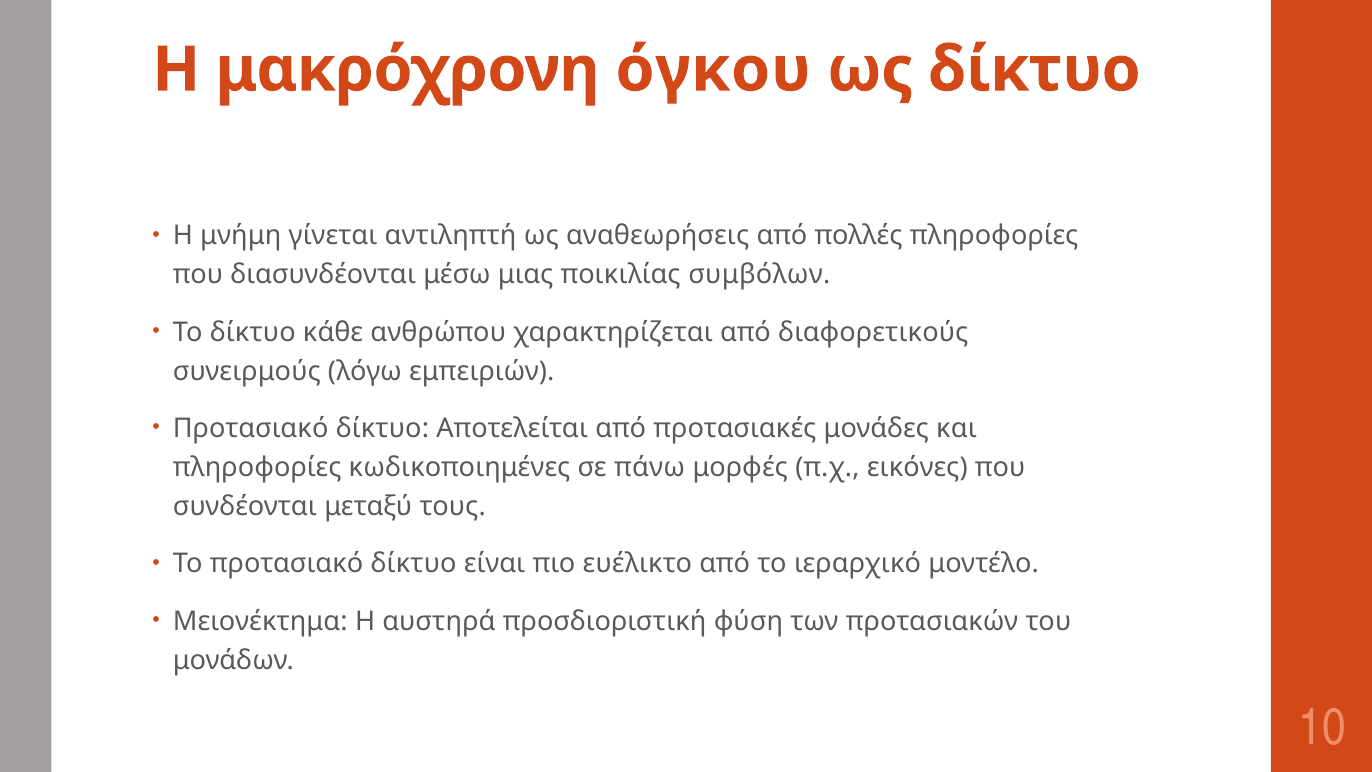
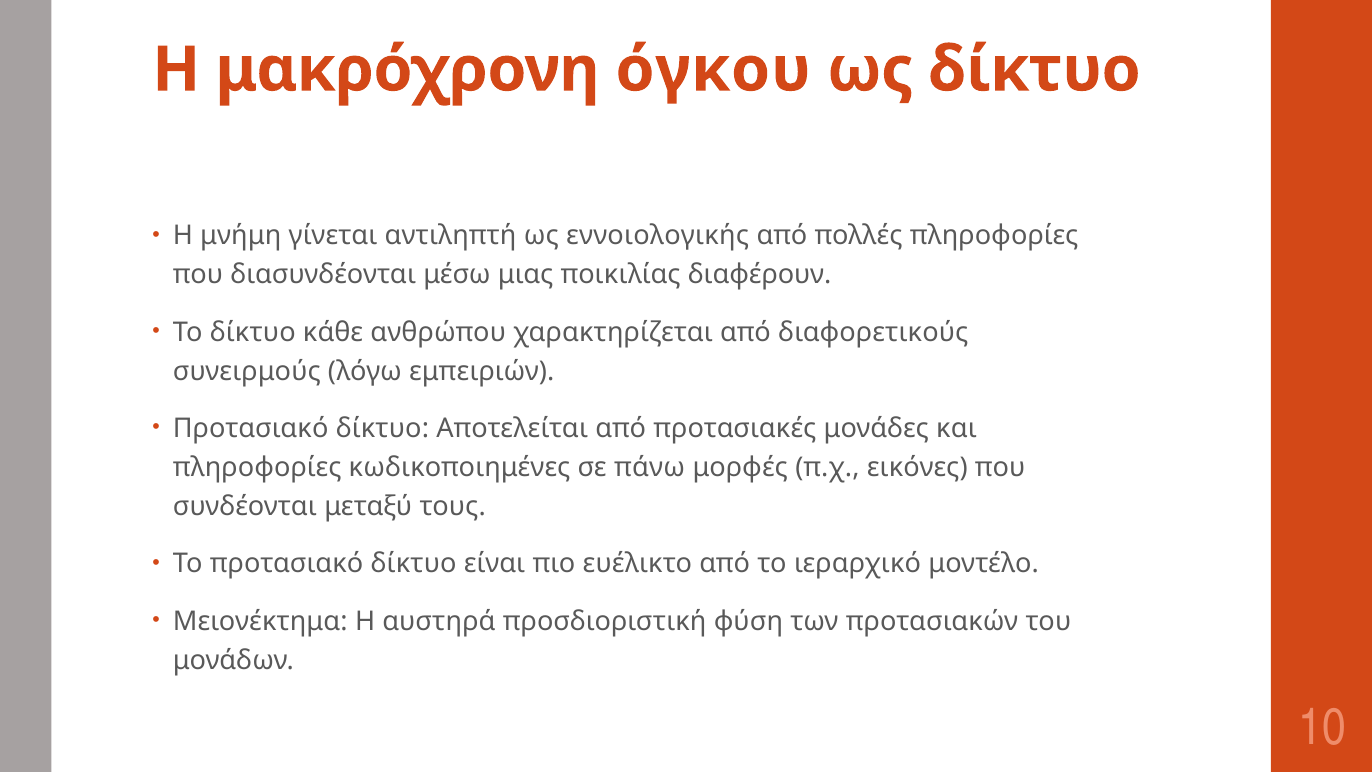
αναθεωρήσεις: αναθεωρήσεις -> εννοιολογικής (658, 236)
συμβόλων: συμβόλων -> διαφέρουν (760, 275)
